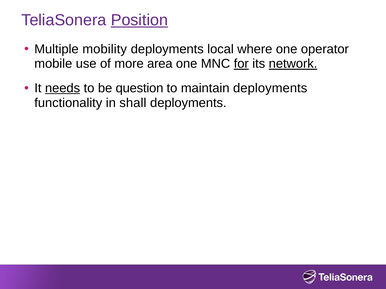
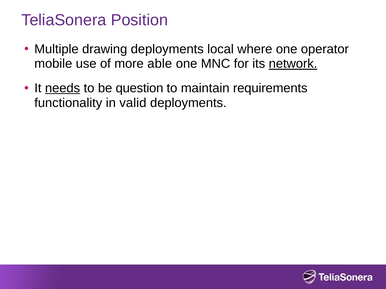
Position underline: present -> none (139, 20)
mobility: mobility -> drawing (105, 49)
area: area -> able (160, 64)
for underline: present -> none (241, 64)
maintain deployments: deployments -> requirements (270, 88)
shall: shall -> valid (133, 103)
